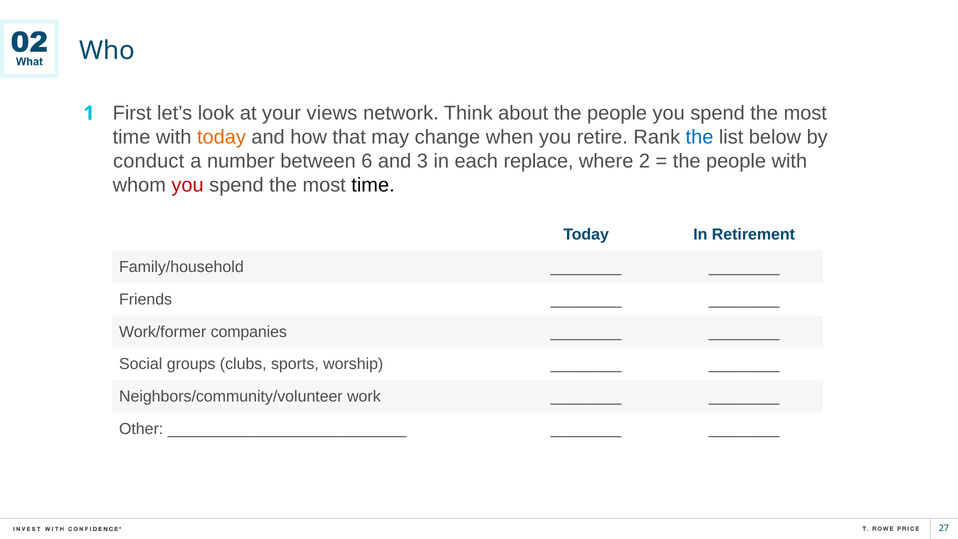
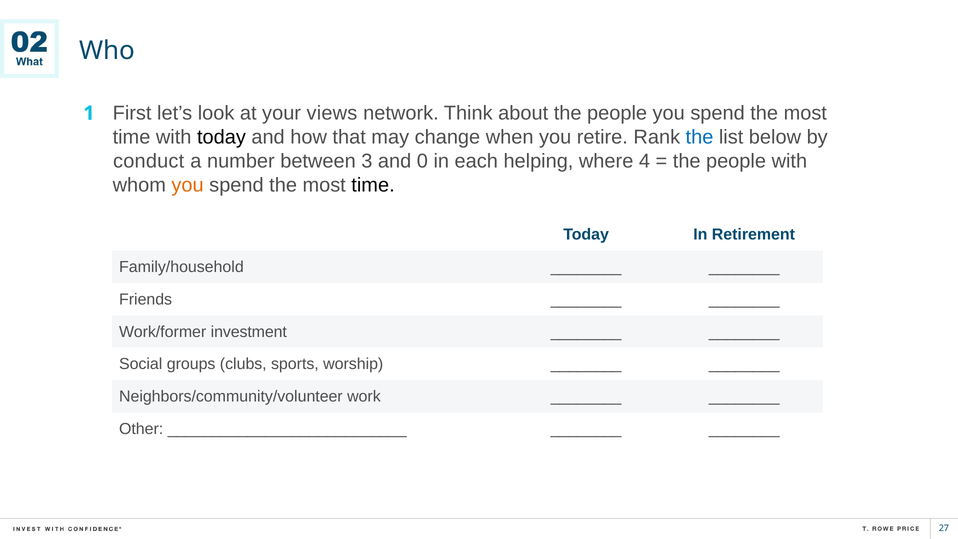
today colour: orange -> black (221, 137)
6: 6 -> 3 (367, 161)
3: 3 -> 0 (422, 161)
replace: replace -> helping (538, 161)
2: 2 -> 4 (644, 161)
you colour: red -> orange (188, 185)
companies: companies -> investment (249, 332)
